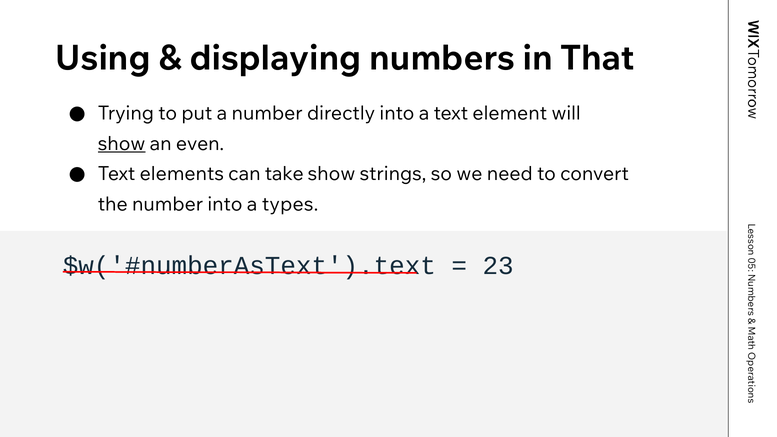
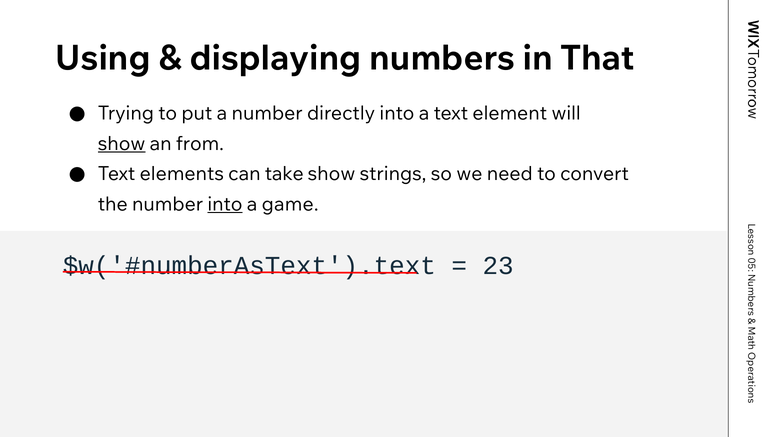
even: even -> from (200, 144)
into underline: none -> present (225, 204)
types: types -> game (290, 204)
